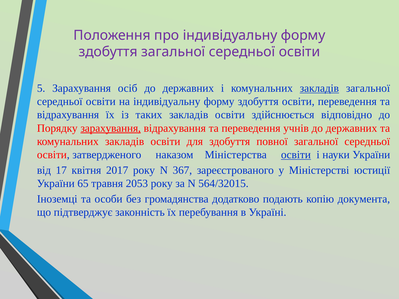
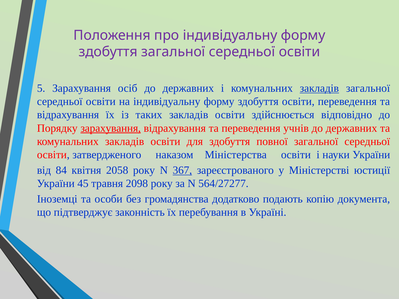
освіти underline: present -> none (296, 155)
17: 17 -> 84 (61, 170)
2017: 2017 -> 2058 (117, 170)
367 underline: none -> present (182, 170)
65: 65 -> 45 (83, 184)
2053: 2053 -> 2098 (137, 184)
564/32015: 564/32015 -> 564/27277 (223, 184)
